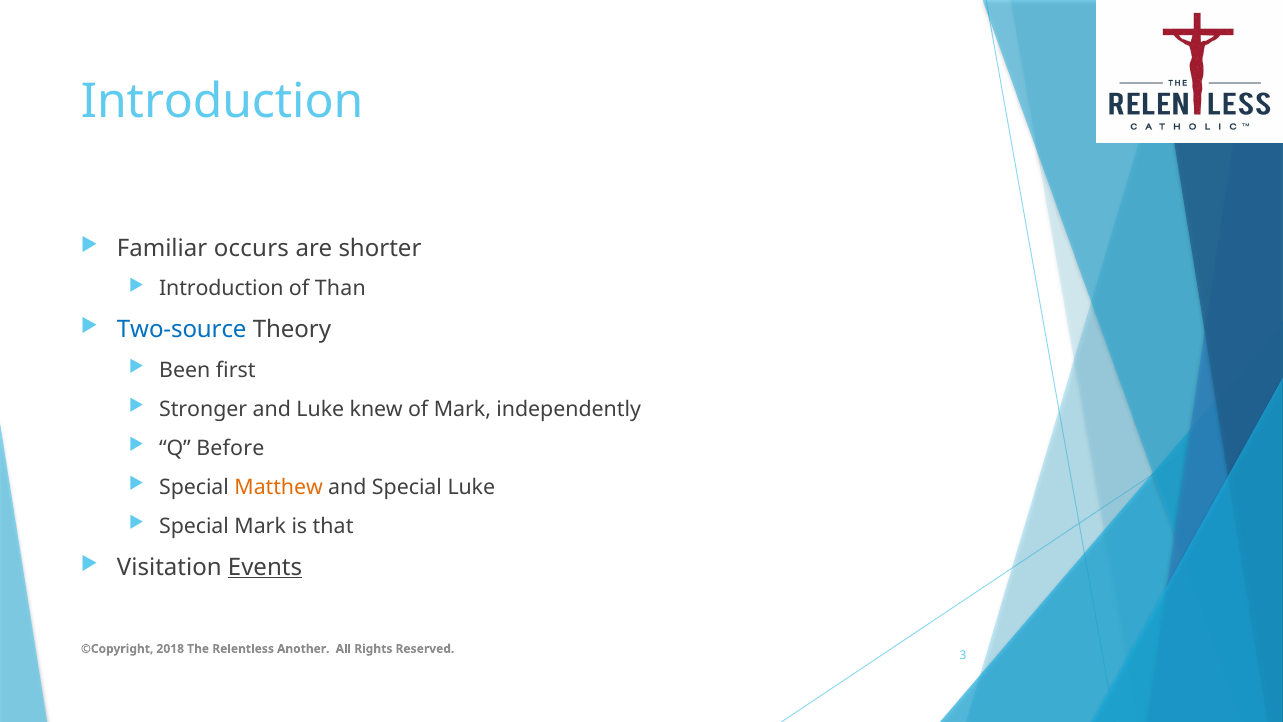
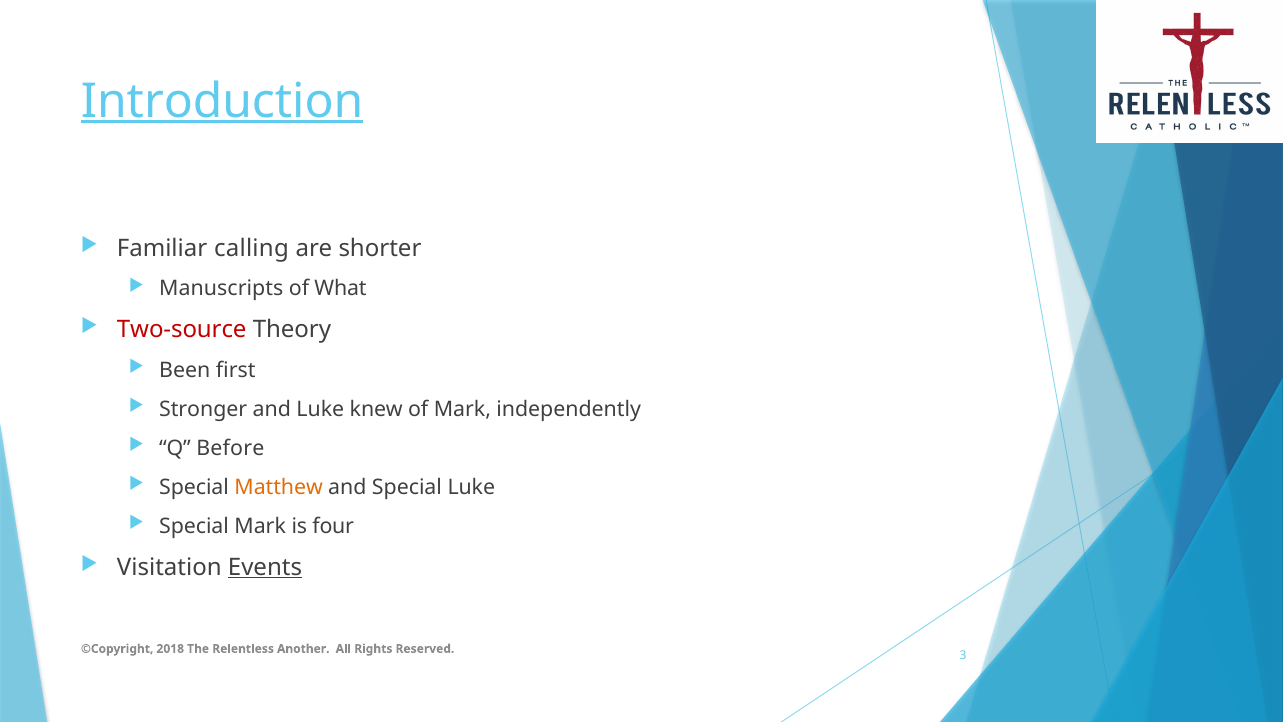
Introduction underline: none -> present (222, 101)
occurs: occurs -> calling (251, 248)
Introduction: Introduction -> Manuscripts (221, 289)
Than: Than -> What (341, 289)
Two-source colour: blue -> red (182, 330)
that: that -> four (333, 526)
